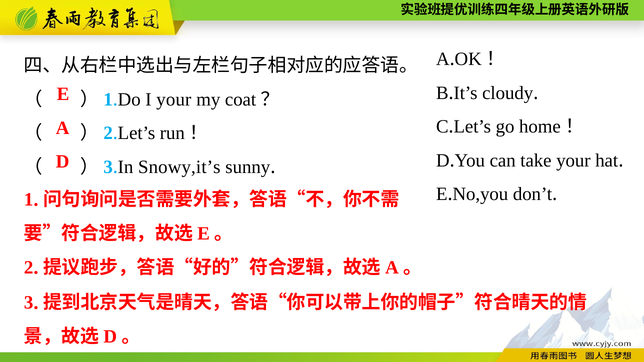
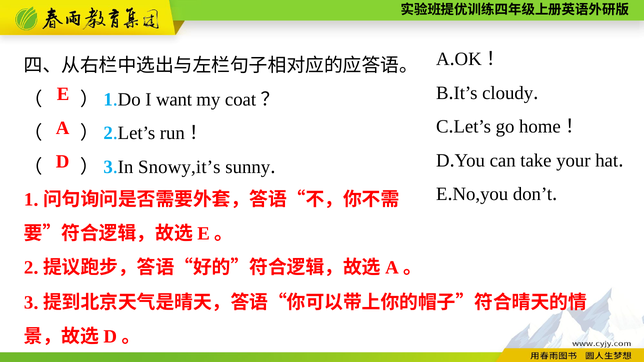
I your: your -> want (174, 100)
